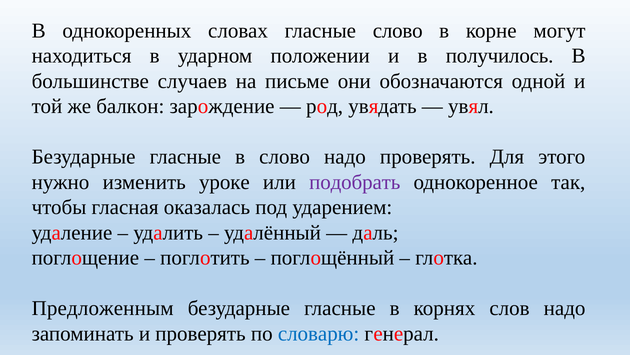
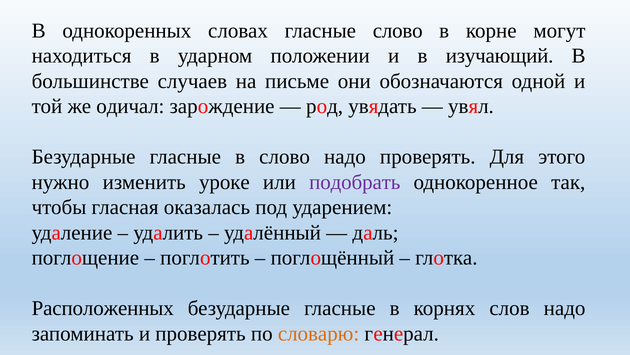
получилось: получилось -> изучающий (500, 56)
балкон: балкон -> одичал (130, 106)
Предложенным: Предложенным -> Расположенных (103, 308)
словарю colour: blue -> orange (319, 333)
